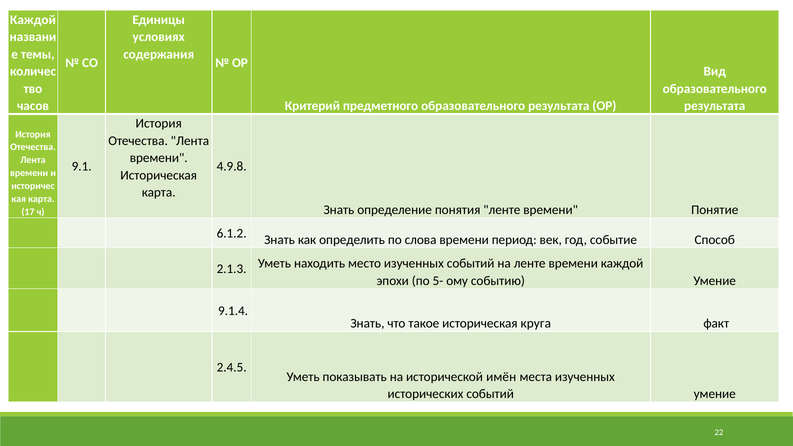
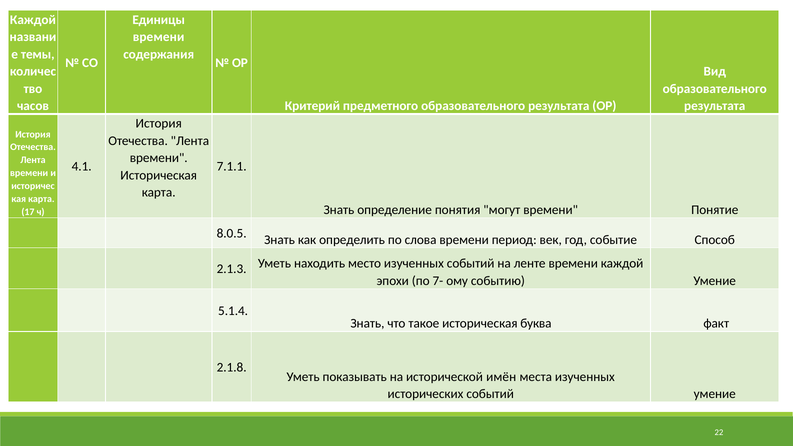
условиях: условиях -> времени (159, 37)
9.1: 9.1 -> 4.1 (82, 167)
4.9.8: 4.9.8 -> 7.1.1 (232, 167)
понятия ленте: ленте -> могут (502, 210)
6.1.2: 6.1.2 -> 8.0.5 (232, 233)
5-: 5- -> 7- (438, 281)
9.1.4: 9.1.4 -> 5.1.4 (233, 311)
круга: круга -> буква (536, 324)
2.4.5: 2.4.5 -> 2.1.8 (232, 368)
